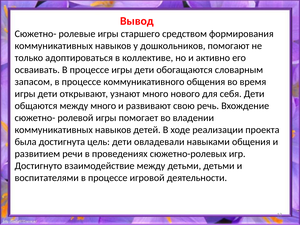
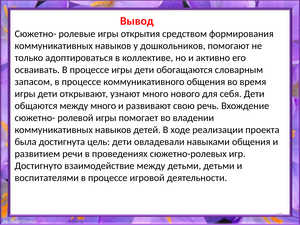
старшего: старшего -> открытия (140, 34)
